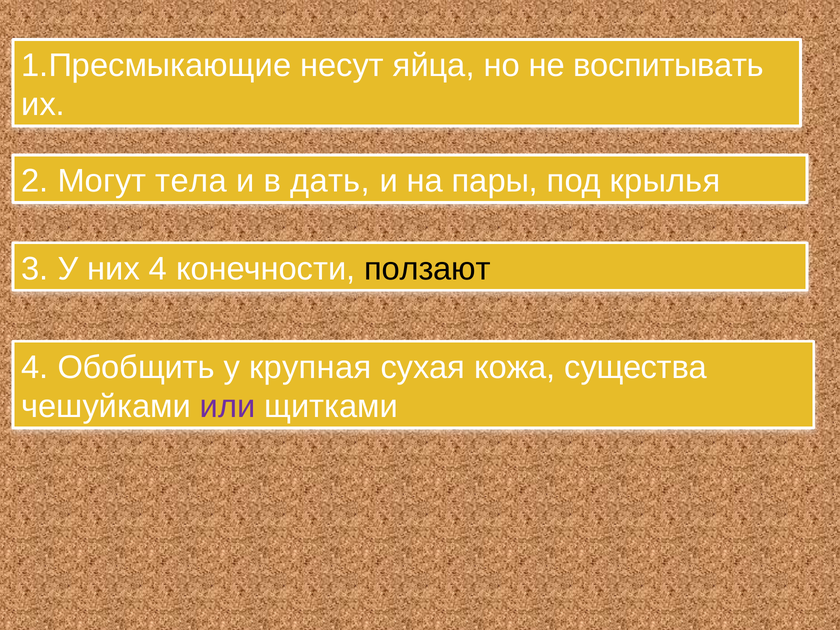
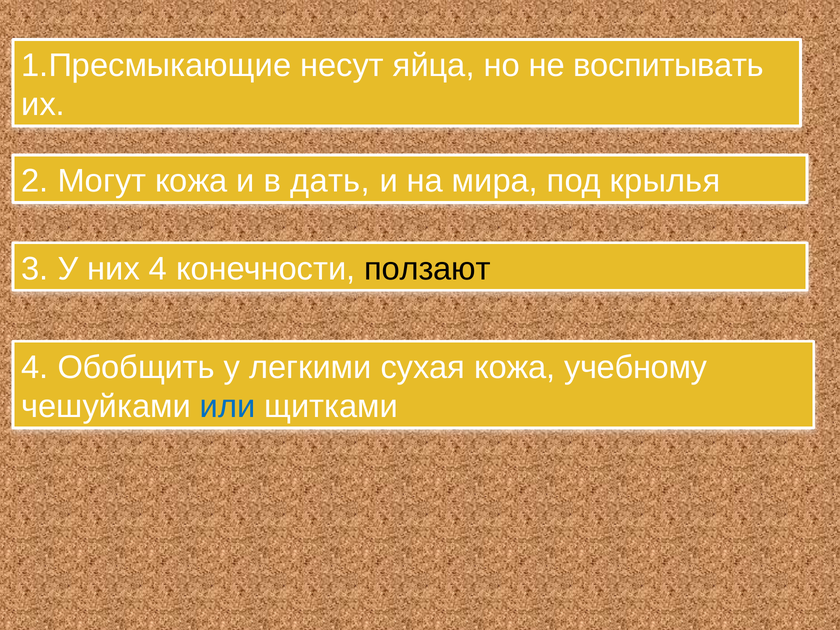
Могут тела: тела -> кожа (191, 181)
пары: пары -> мира (495, 181)
крупная: крупная -> легкими (310, 367)
существа: существа -> учебному (636, 367)
или colour: purple -> blue (228, 406)
